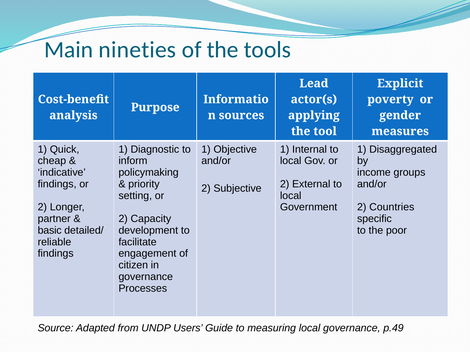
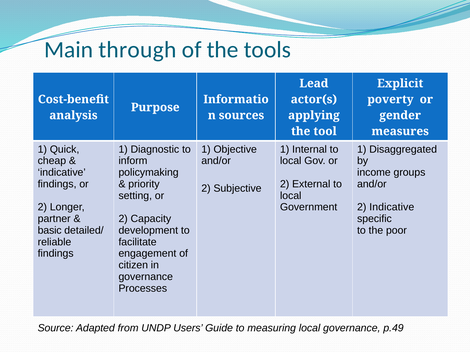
nineties: nineties -> through (137, 50)
2 Countries: Countries -> Indicative (392, 207)
